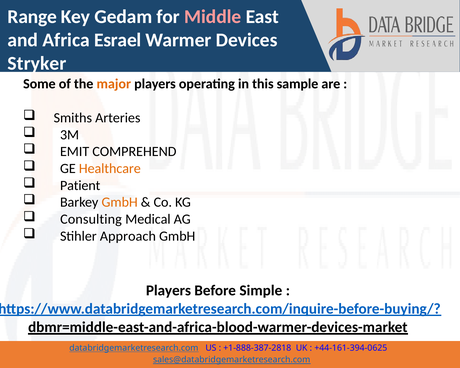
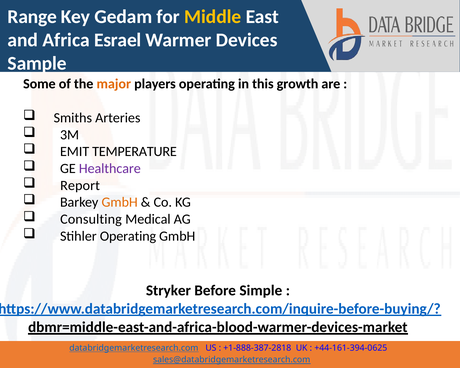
Middle colour: pink -> yellow (213, 17)
Stryker: Stryker -> Sample (37, 64)
sample: sample -> growth (298, 84)
COMPREHEND: COMPREHEND -> TEMPERATURE (134, 152)
Healthcare colour: orange -> purple (110, 169)
Patient: Patient -> Report (80, 185)
Stihler Approach: Approach -> Operating (128, 236)
Players: Players -> Stryker (168, 291)
